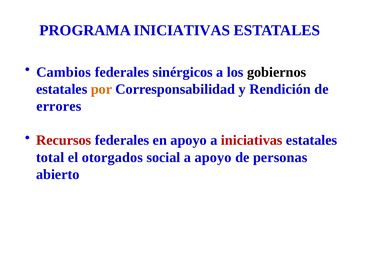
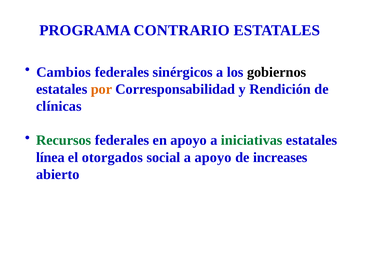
PROGRAMA INICIATIVAS: INICIATIVAS -> CONTRARIO (182, 30)
errores: errores -> clínicas (59, 106)
Recursos colour: red -> green (64, 141)
iniciativas colour: red -> green (252, 141)
total: total -> línea (50, 158)
personas: personas -> increases (280, 158)
